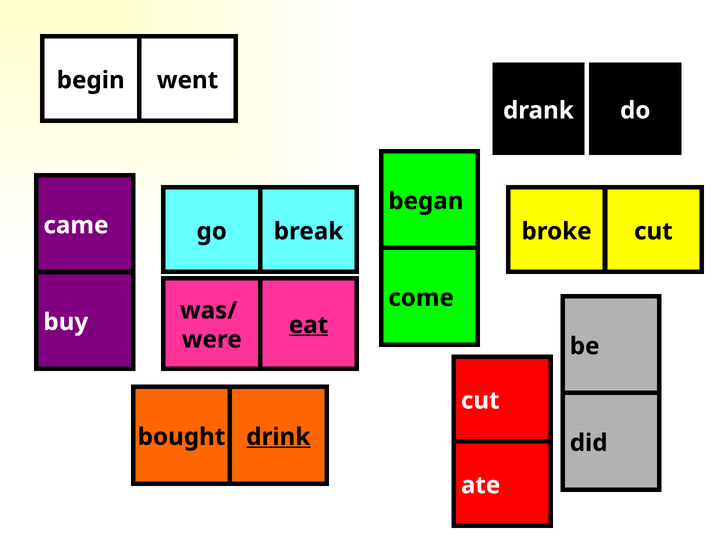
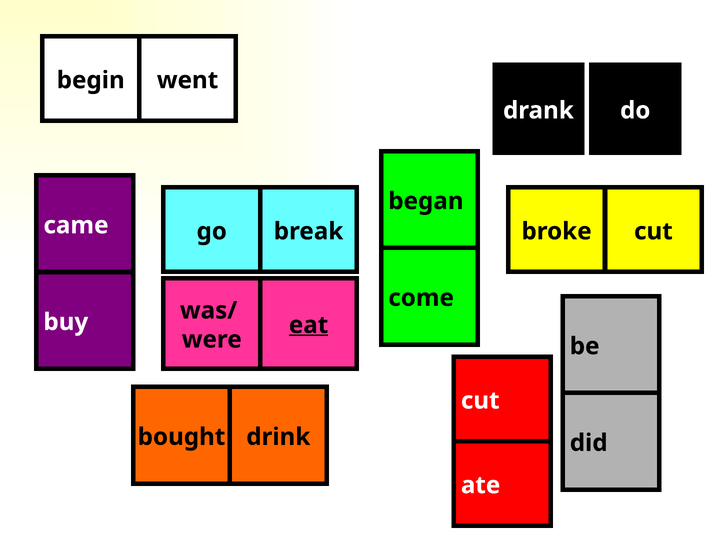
drink underline: present -> none (278, 437)
